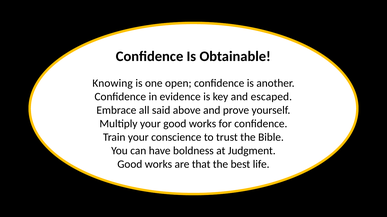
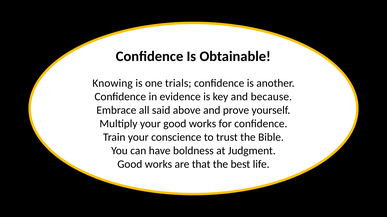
open: open -> trials (178, 83)
escaped: escaped -> because (271, 97)
